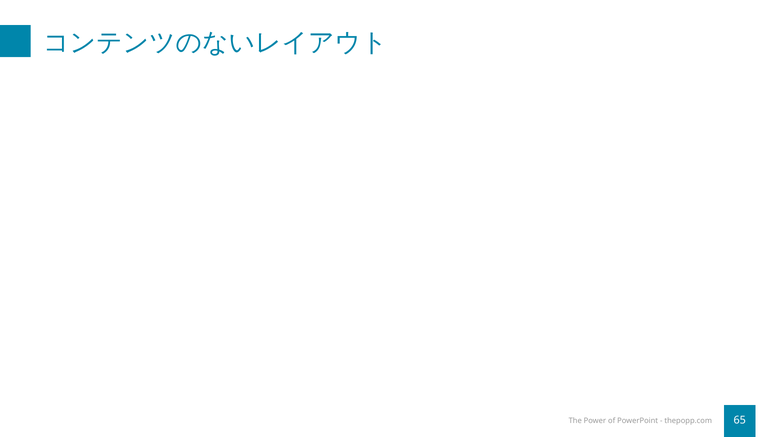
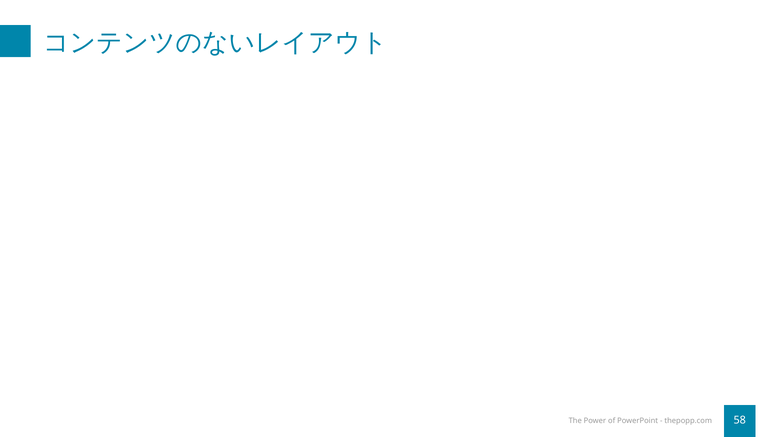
65: 65 -> 58 (740, 420)
